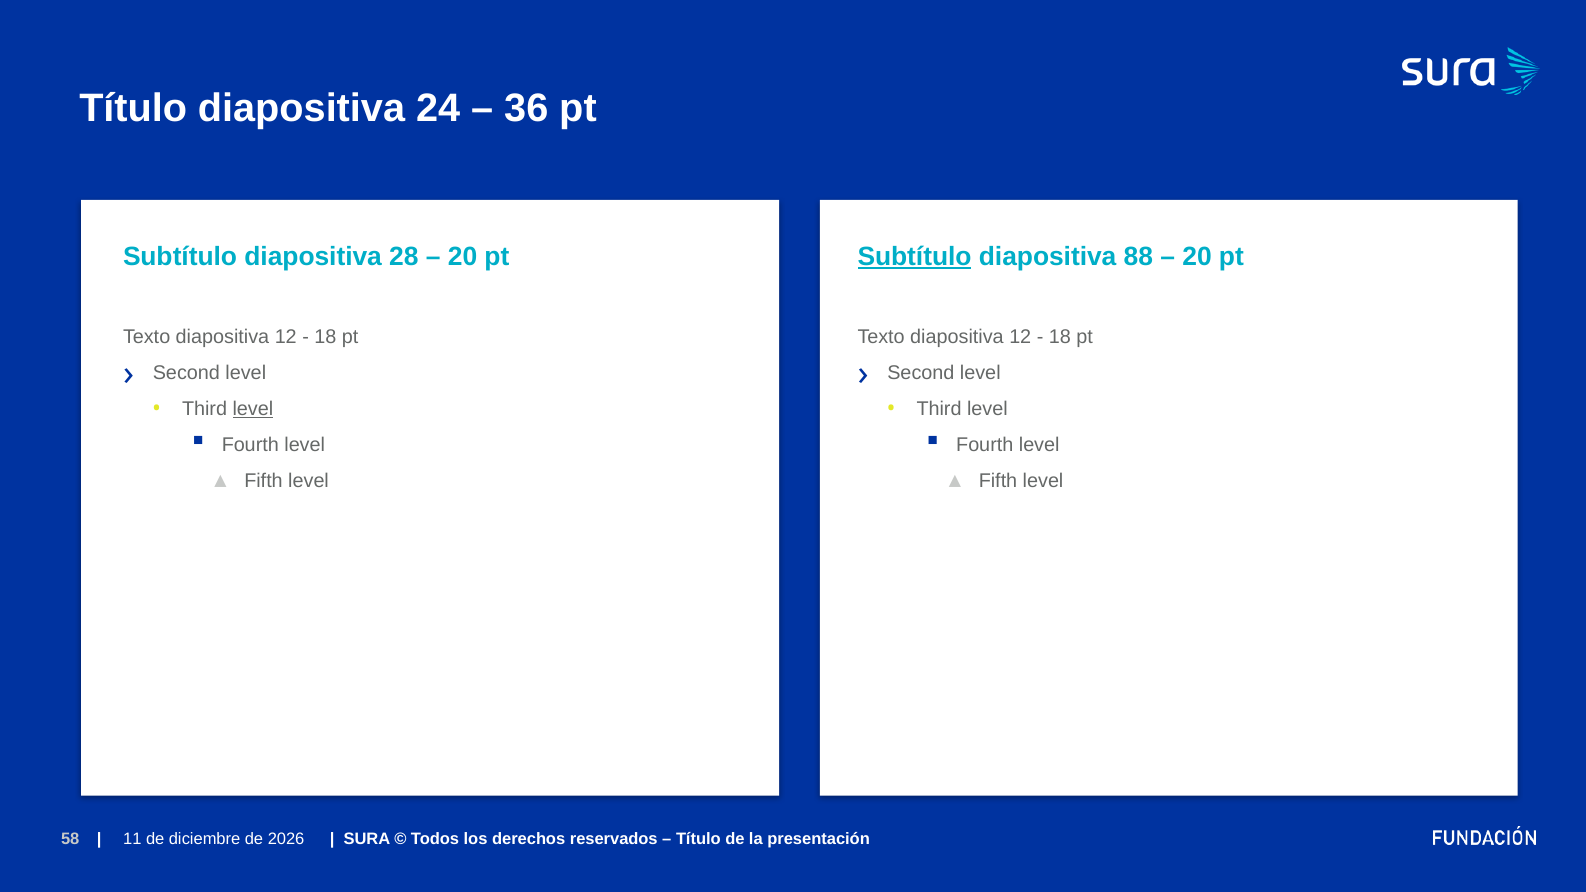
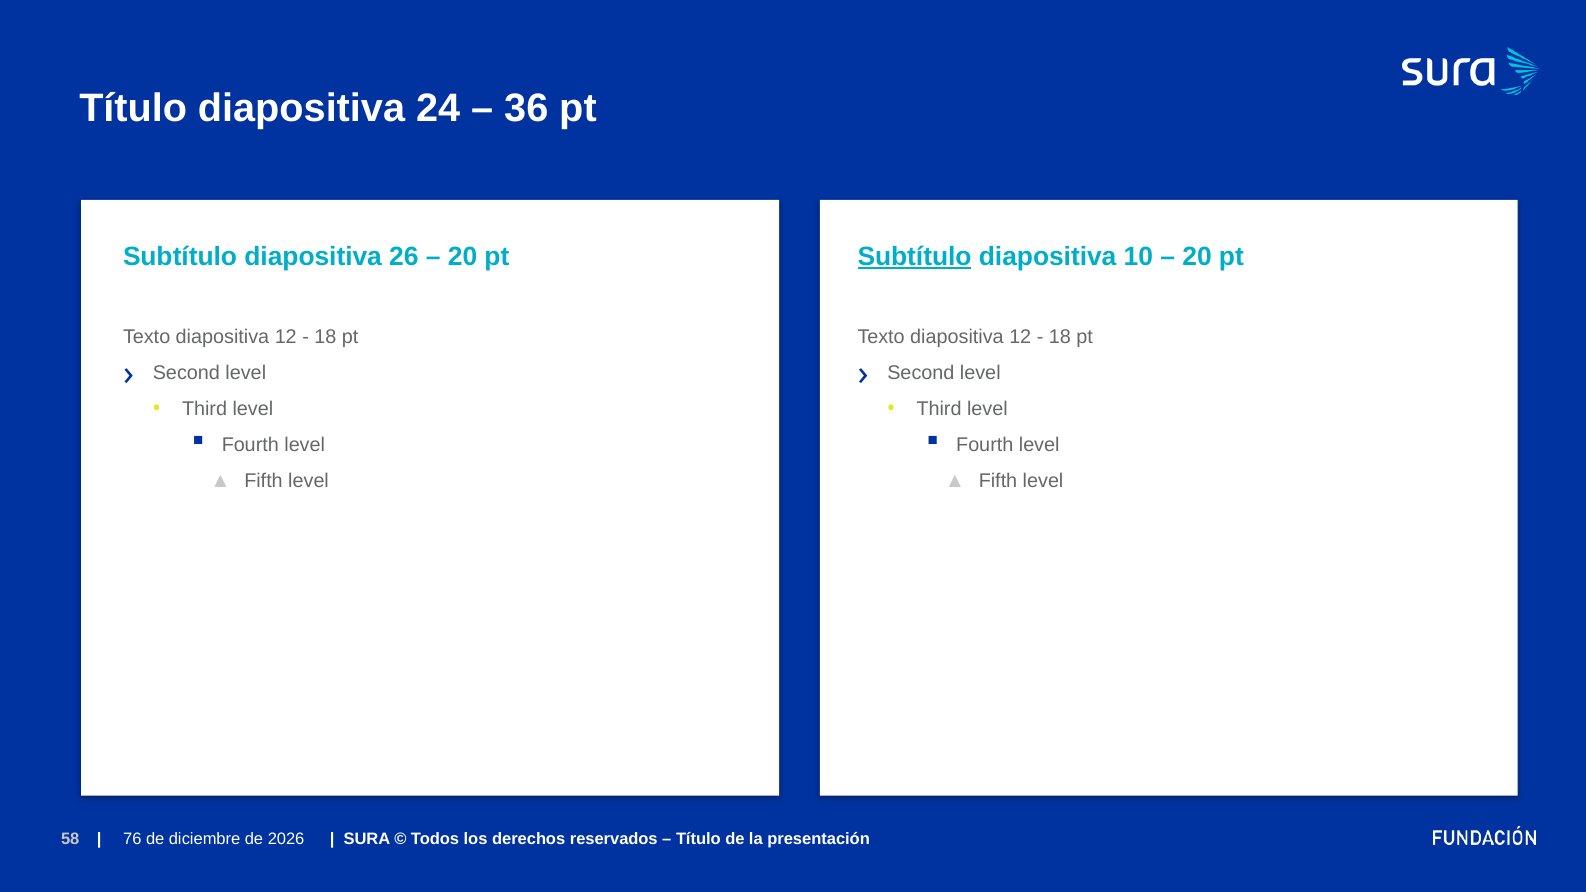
28: 28 -> 26 (404, 257)
88: 88 -> 10 (1138, 257)
level underline: present -> none (253, 409)
11: 11 -> 76 (132, 840)
